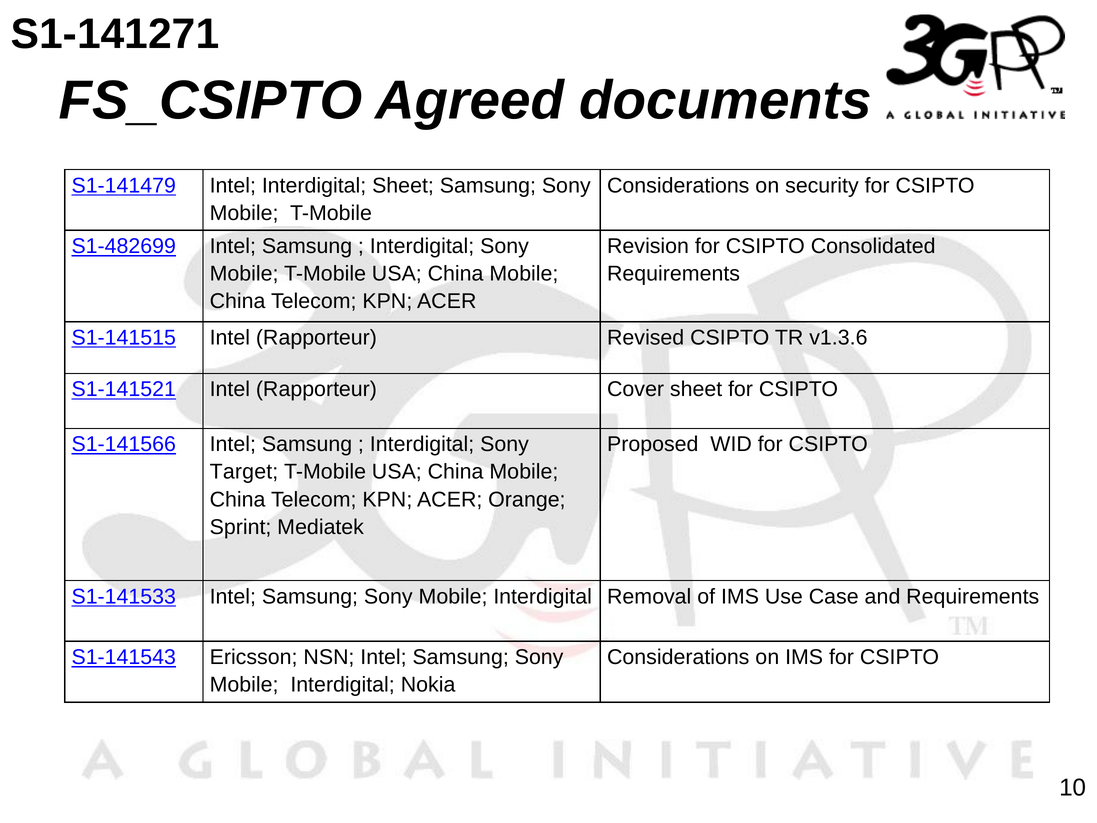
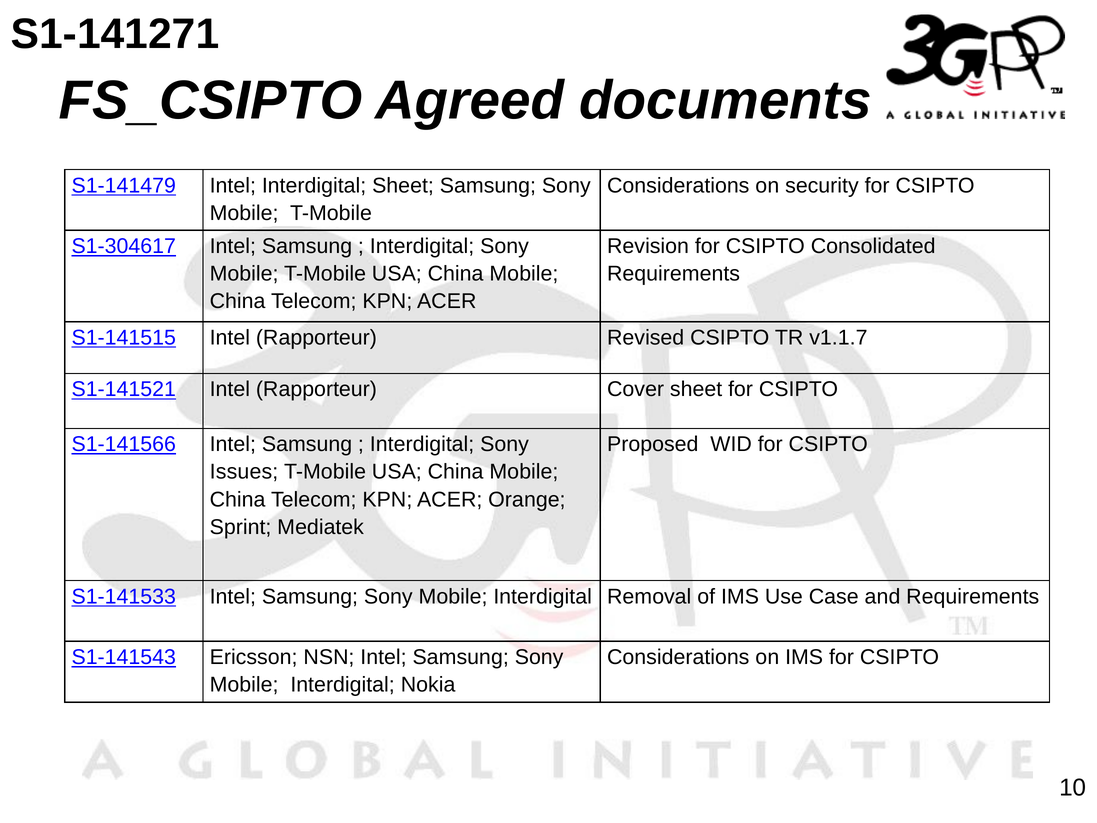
S1-482699: S1-482699 -> S1-304617 (124, 246)
v1.3.6: v1.3.6 -> v1.1.7 (838, 337)
Target: Target -> Issues (244, 472)
